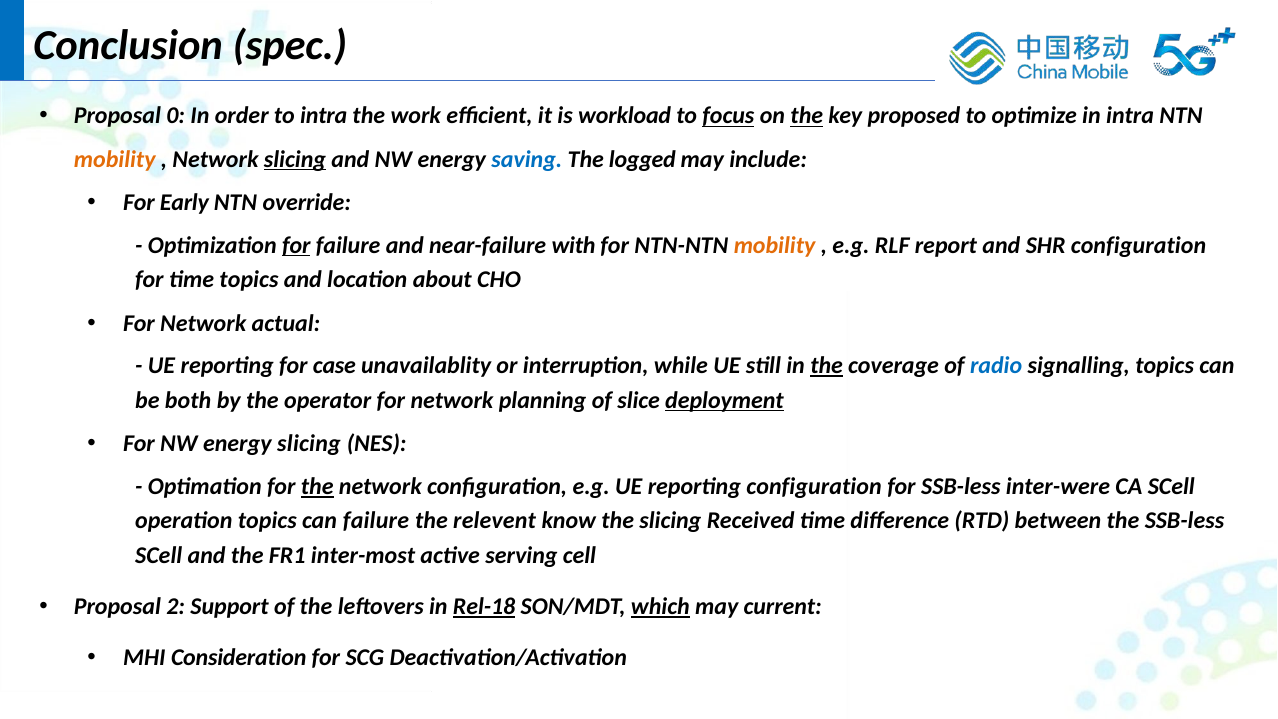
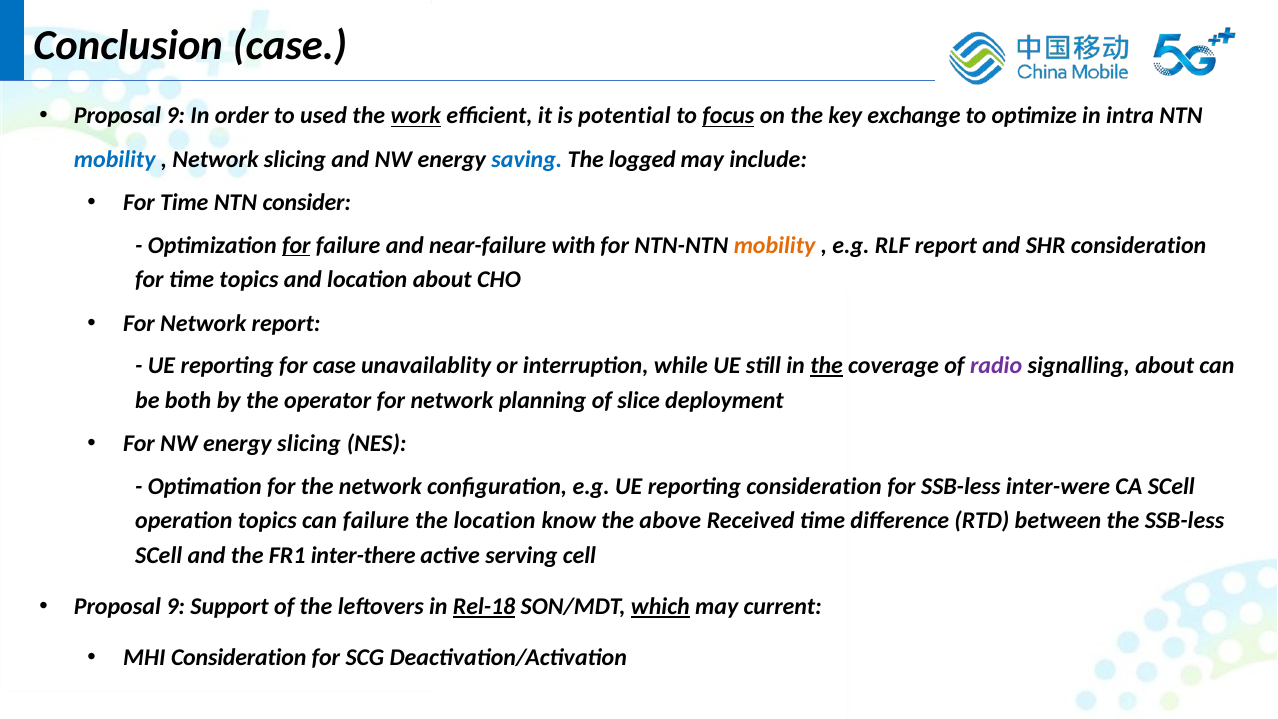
Conclusion spec: spec -> case (290, 46)
0: 0 -> 9 (176, 116)
to intra: intra -> used (324, 116)
work underline: none -> present (416, 116)
workload: workload -> potential (624, 116)
the underline: present -> none (807, 116)
proposed: proposed -> exchange (914, 116)
mobility colour: orange -> blue (115, 159)
slicing underline: present -> none (295, 159)
Early: Early -> Time (184, 203)
override: override -> consider (307, 203)
SHR configuration: configuration -> consideration (1139, 245)
Network actual: actual -> report (286, 323)
radio colour: blue -> purple (996, 366)
signalling topics: topics -> about (1165, 366)
deployment underline: present -> none (724, 400)
the underline: present -> none (317, 486)
reporting configuration: configuration -> consideration (814, 486)
the relevent: relevent -> location (495, 521)
the slicing: slicing -> above (670, 521)
inter-most: inter-most -> inter-there (363, 555)
2: 2 -> 9 (176, 607)
